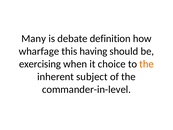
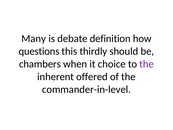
wharfage: wharfage -> questions (39, 51)
having: having -> thirdly (93, 51)
exercising: exercising -> chambers (40, 64)
the colour: orange -> purple (147, 64)
subject: subject -> offered (92, 77)
